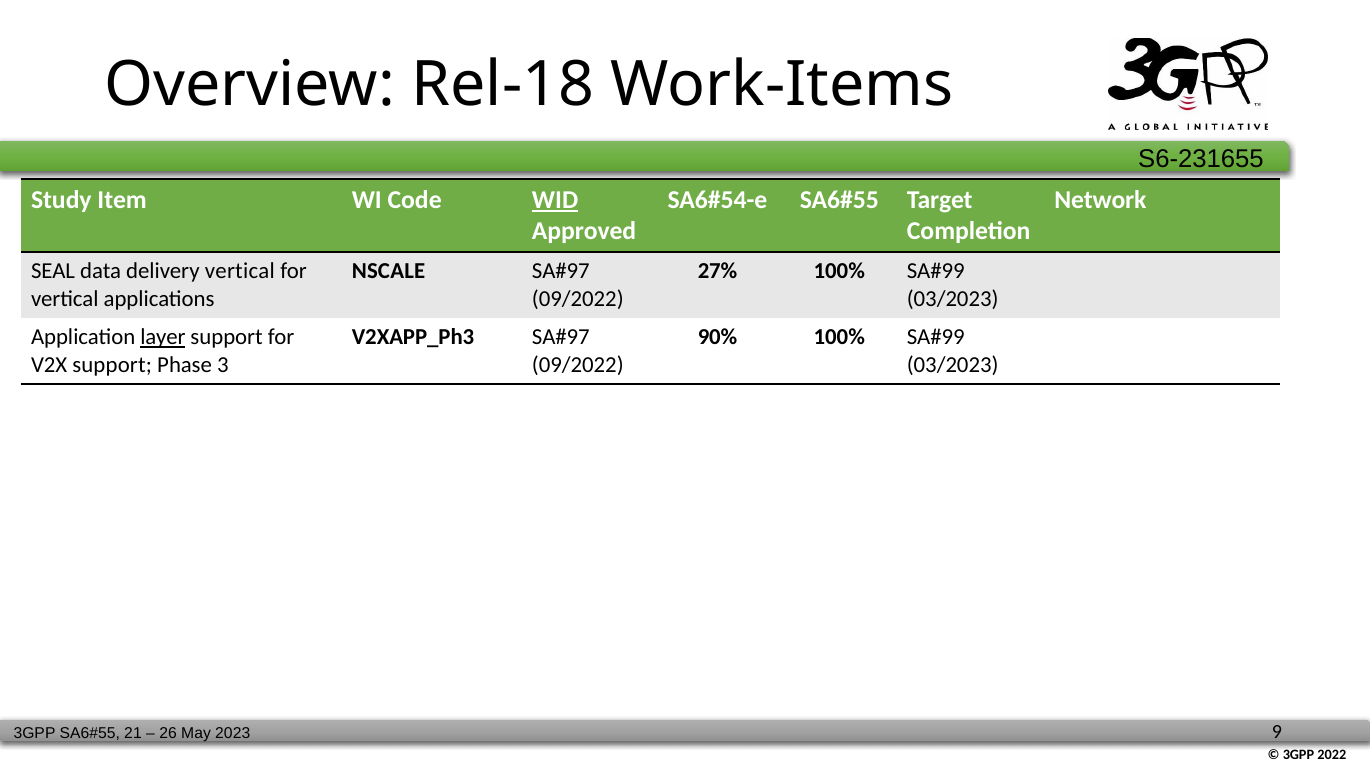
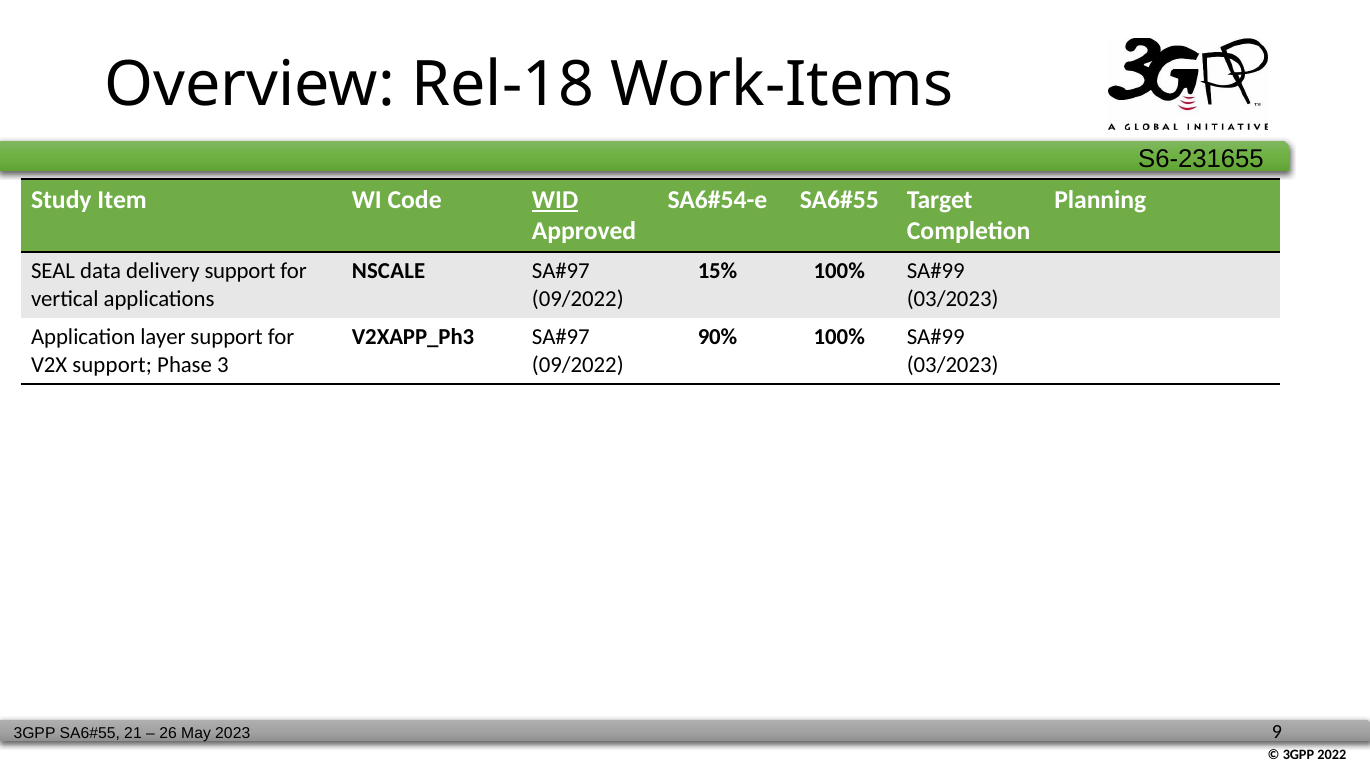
Network: Network -> Planning (1100, 200)
delivery vertical: vertical -> support (240, 271)
27%: 27% -> 15% (718, 271)
layer underline: present -> none (163, 337)
